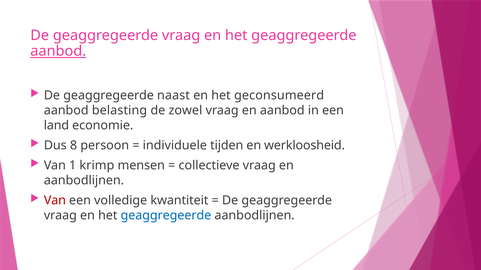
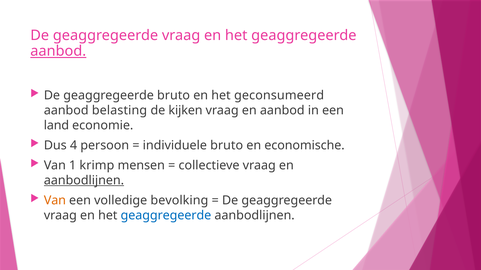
geaggregeerde naast: naast -> bruto (174, 95)
zowel: zowel -> kijken (186, 110)
8: 8 -> 4 (74, 146)
individuele tijden: tijden -> bruto (227, 146)
werkloosheid: werkloosheid -> economische (305, 146)
aanbodlijnen underline: none -> present (84, 181)
Van colour: red -> orange (55, 201)
kwantiteit: kwantiteit -> bevolking (179, 201)
